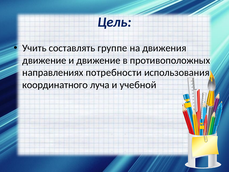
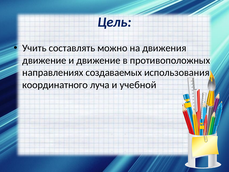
группе: группе -> можно (112, 48)
потребности: потребности -> создаваемых (114, 72)
